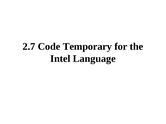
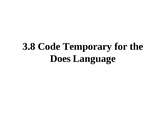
2.7: 2.7 -> 3.8 (29, 47)
Intel: Intel -> Does (60, 59)
